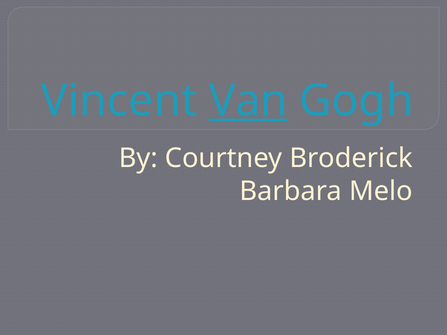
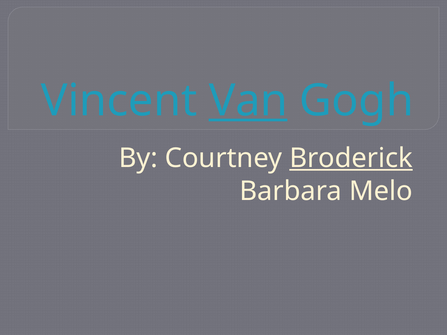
Broderick underline: none -> present (351, 158)
